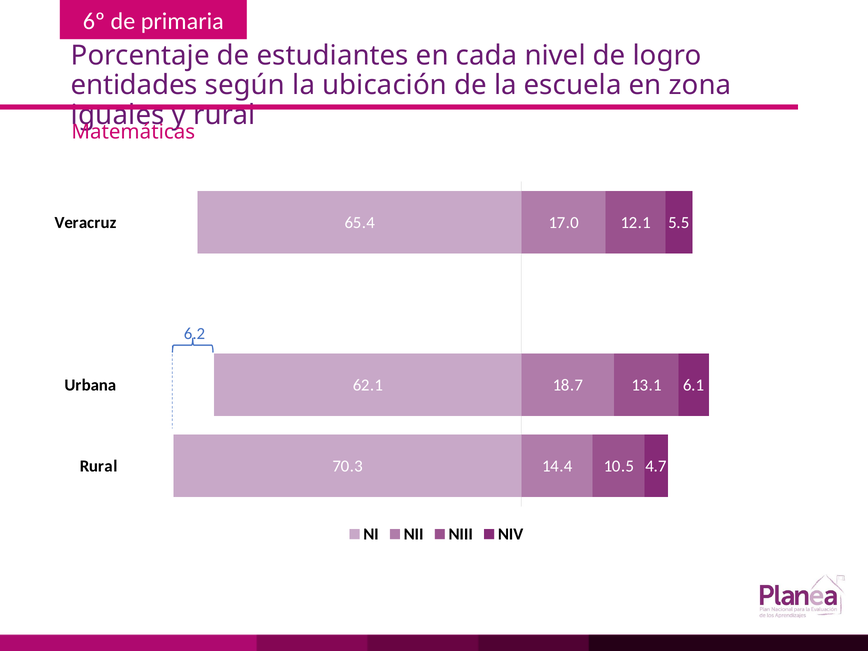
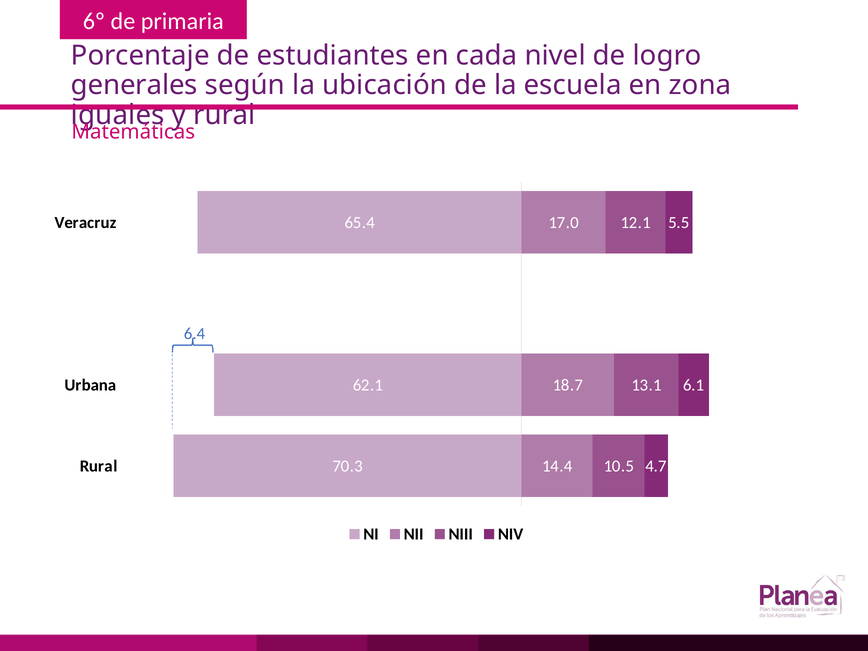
entidades: entidades -> generales (134, 85)
6.2: 6.2 -> 6.4 (195, 334)
